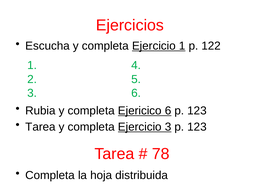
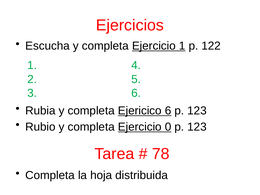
Tarea: Tarea -> Rubio (40, 127)
Ejercicio 3: 3 -> 0 (168, 127)
